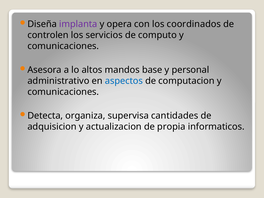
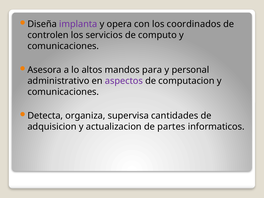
base: base -> para (152, 70)
aspectos colour: blue -> purple (124, 81)
propia: propia -> partes (171, 127)
